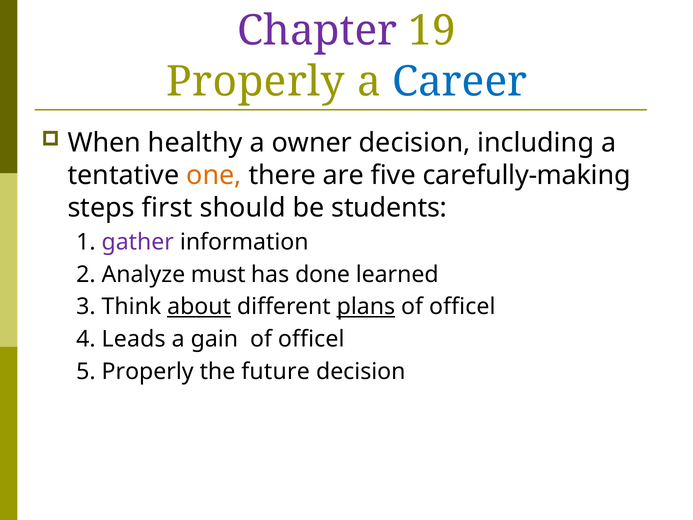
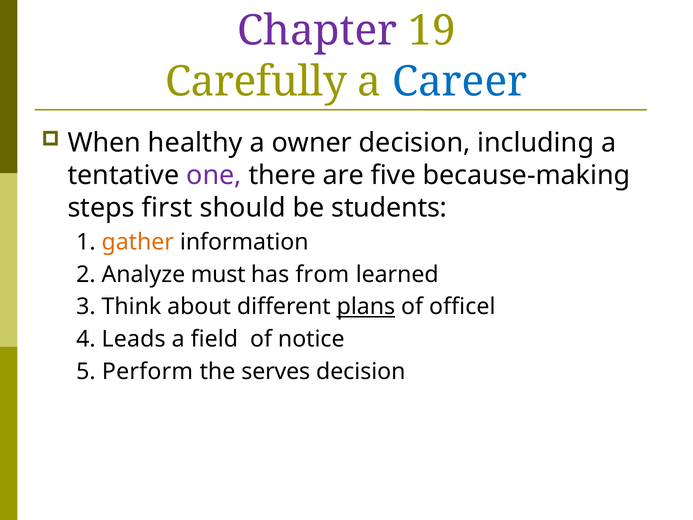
Properly: Properly -> Carefully (256, 82)
one colour: orange -> purple (214, 175)
carefully-making: carefully-making -> because-making (527, 175)
gather colour: purple -> orange (138, 242)
done: done -> from (322, 274)
about underline: present -> none (199, 307)
gain: gain -> field (214, 339)
officel: officel -> notice (311, 339)
5 Properly: Properly -> Perform (148, 371)
future: future -> serves (276, 371)
